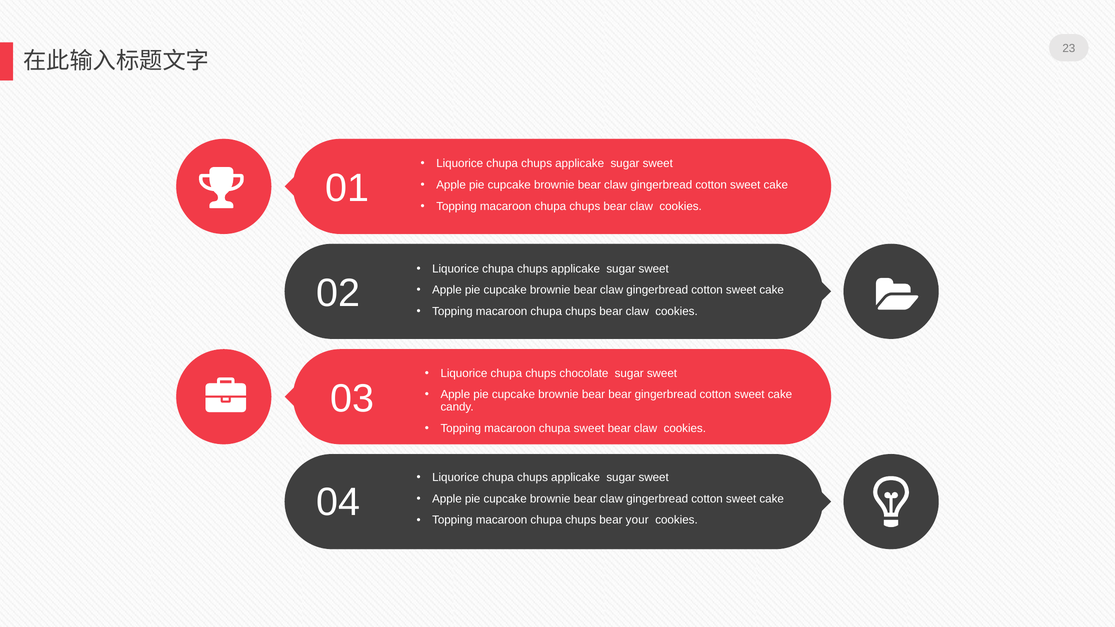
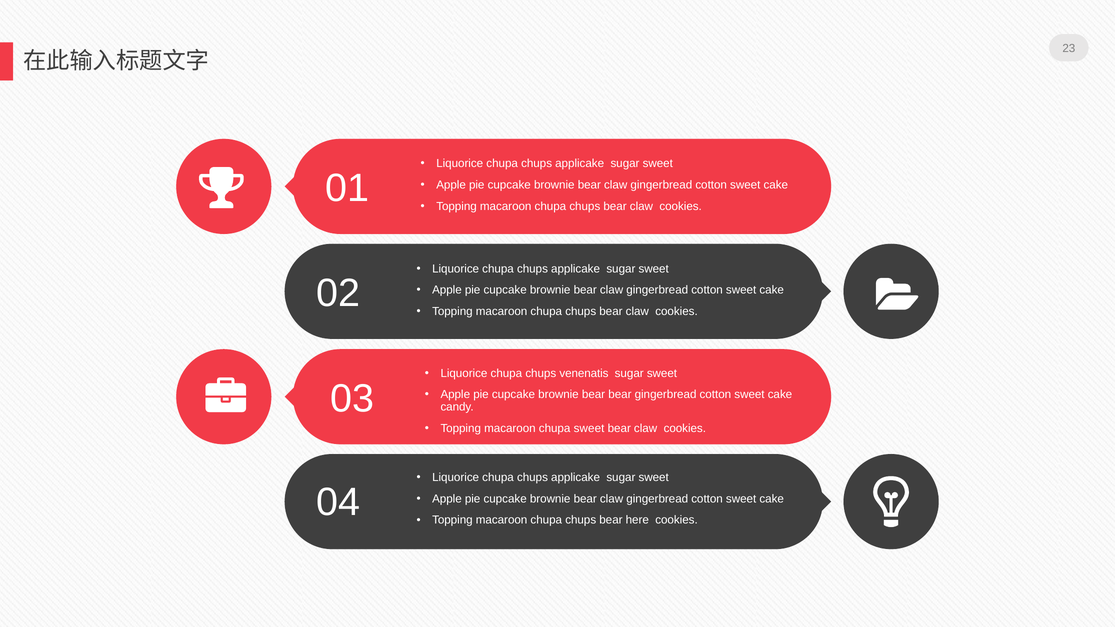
chocolate: chocolate -> venenatis (584, 373)
your: your -> here (637, 520)
